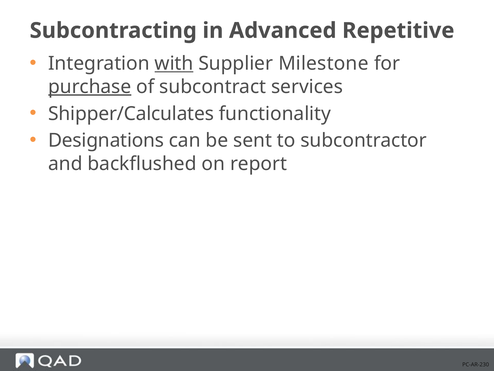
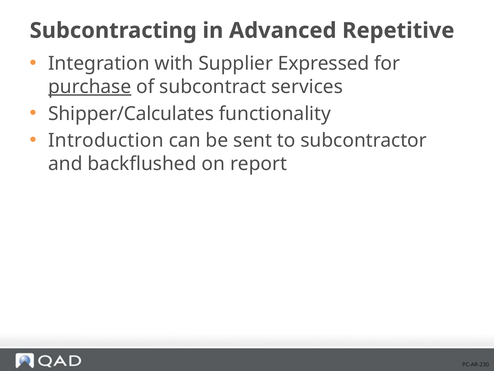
with underline: present -> none (174, 64)
Milestone: Milestone -> Expressed (324, 64)
Designations: Designations -> Introduction (106, 140)
